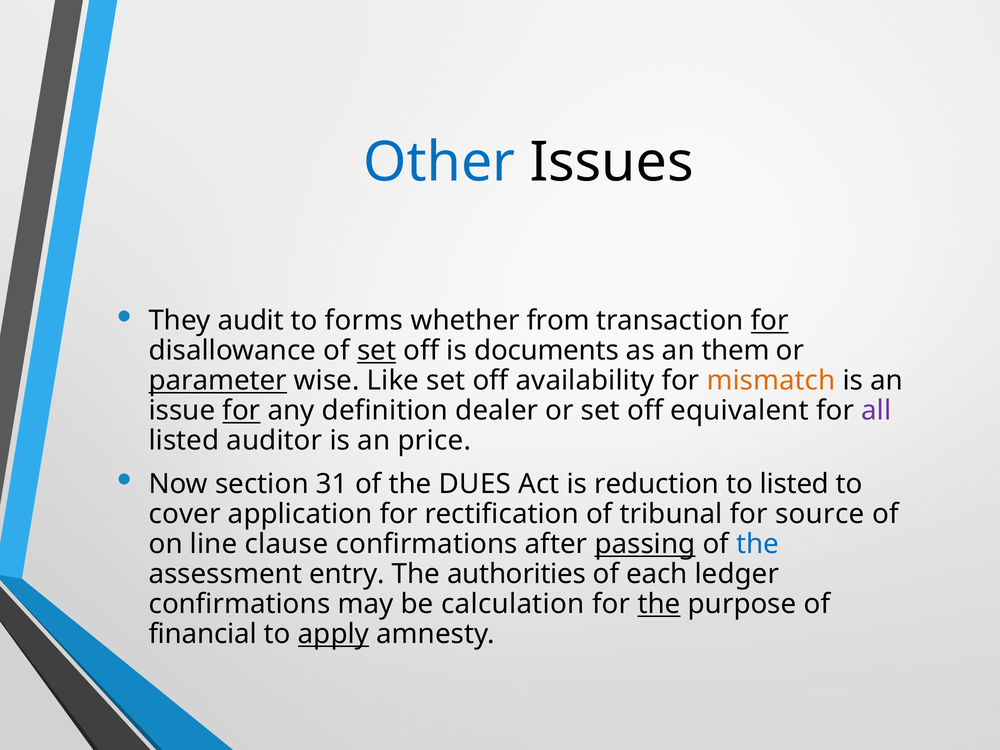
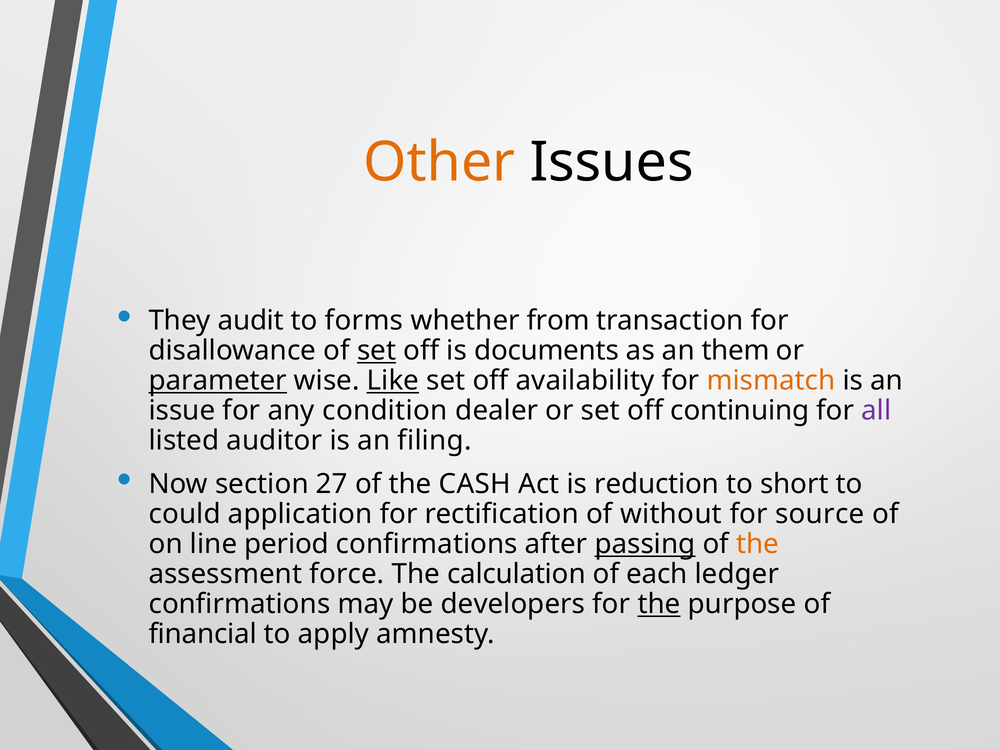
Other colour: blue -> orange (439, 162)
for underline: present -> none (770, 321)
Like underline: none -> present (393, 381)
for underline: present -> none (241, 411)
definition: definition -> condition (385, 411)
equivalent: equivalent -> continuing (740, 411)
price: price -> filing (434, 441)
31: 31 -> 27 (332, 484)
DUES: DUES -> CASH (475, 484)
to listed: listed -> short (794, 484)
cover: cover -> could (185, 514)
tribunal: tribunal -> without (671, 514)
clause: clause -> period (287, 544)
the colour: blue -> orange (758, 544)
entry: entry -> force (347, 574)
authorities: authorities -> calculation (516, 574)
calculation: calculation -> developers (513, 604)
apply underline: present -> none (333, 634)
